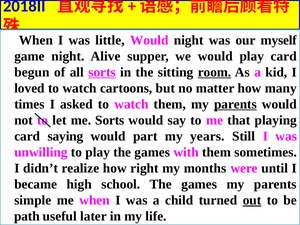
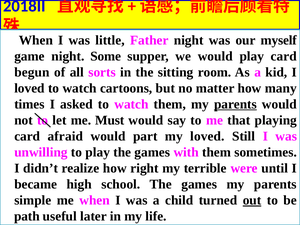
little Would: Would -> Father (149, 40)
Alive: Alive -> Some (106, 56)
sorts underline: present -> none (102, 72)
room underline: present -> none (215, 72)
me Sorts: Sorts -> Must (110, 120)
saying: saying -> afraid (65, 136)
my years: years -> loved (207, 136)
months: months -> terrible (205, 168)
